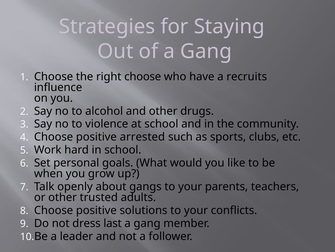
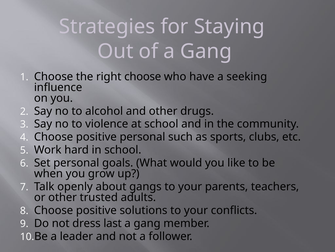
recruits: recruits -> seeking (247, 76)
positive arrested: arrested -> personal (142, 137)
